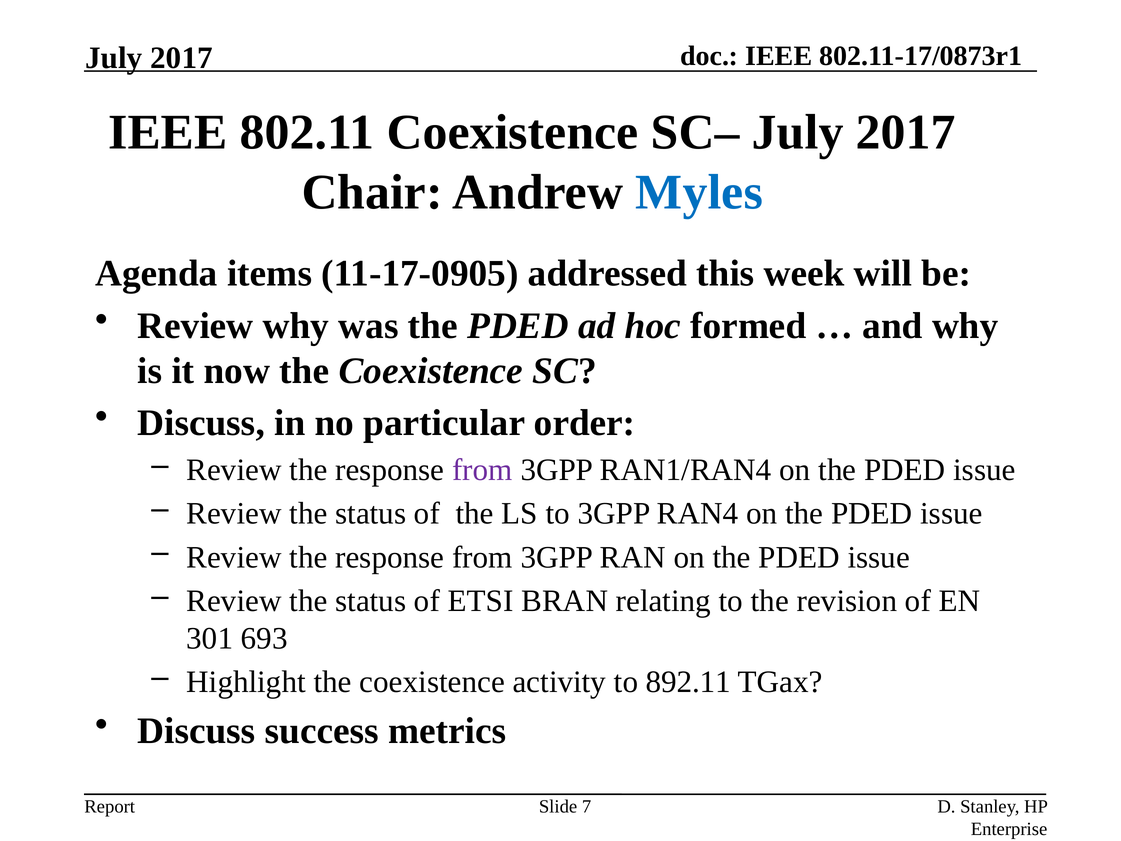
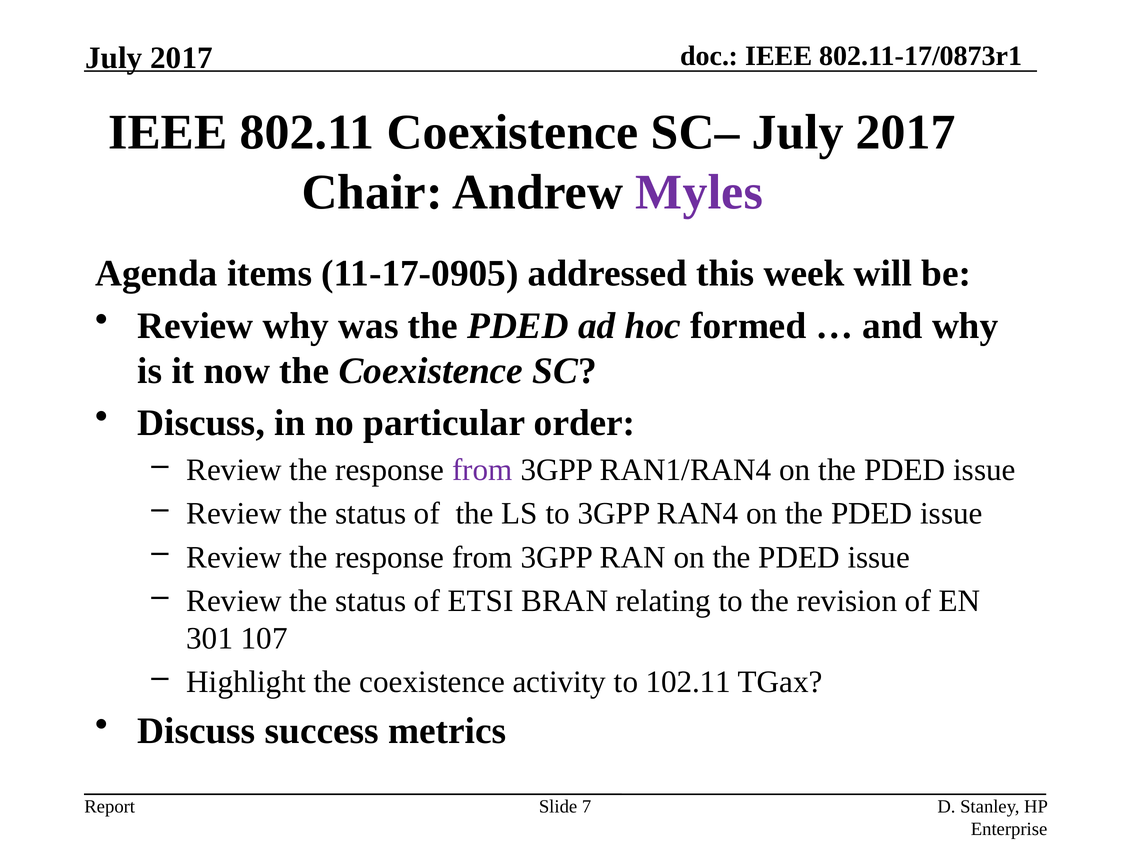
Myles colour: blue -> purple (699, 192)
693: 693 -> 107 (264, 638)
892.11: 892.11 -> 102.11 (688, 682)
